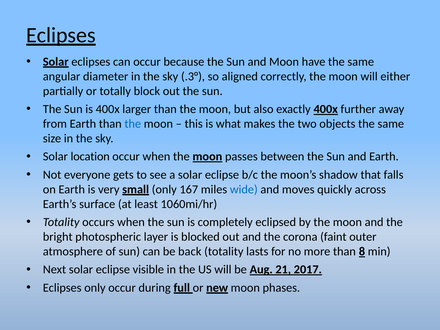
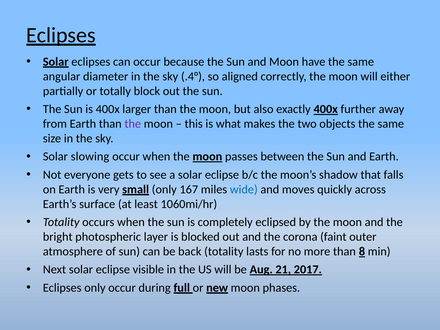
.3°: .3° -> .4° (193, 76)
the colour: blue -> purple (133, 124)
location: location -> slowing (90, 157)
